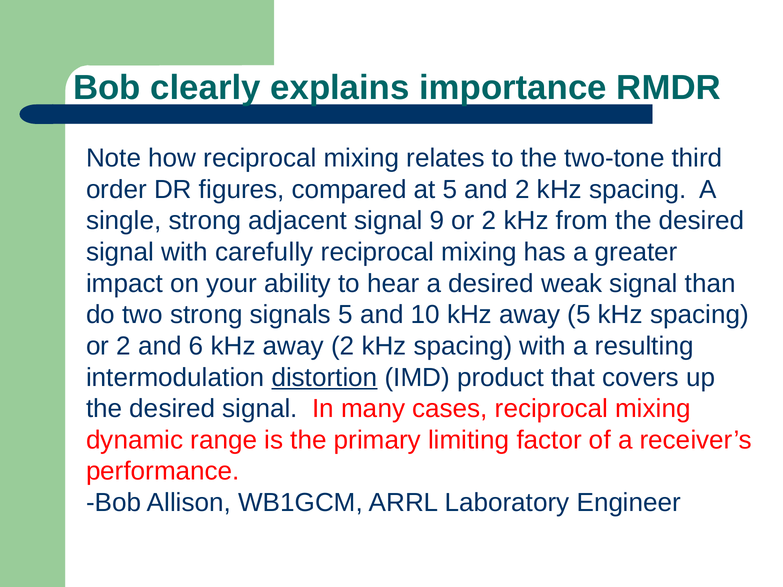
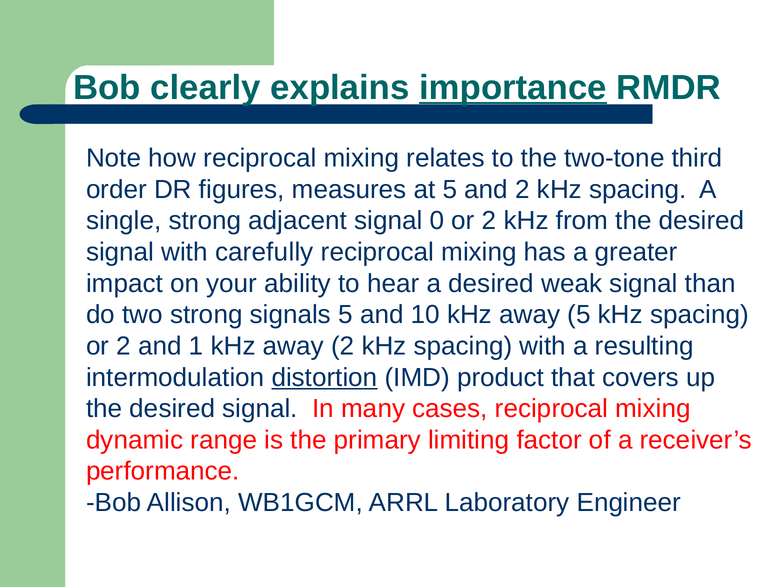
importance underline: none -> present (513, 88)
compared: compared -> measures (349, 190)
9: 9 -> 0 (437, 221)
6: 6 -> 1 (196, 346)
